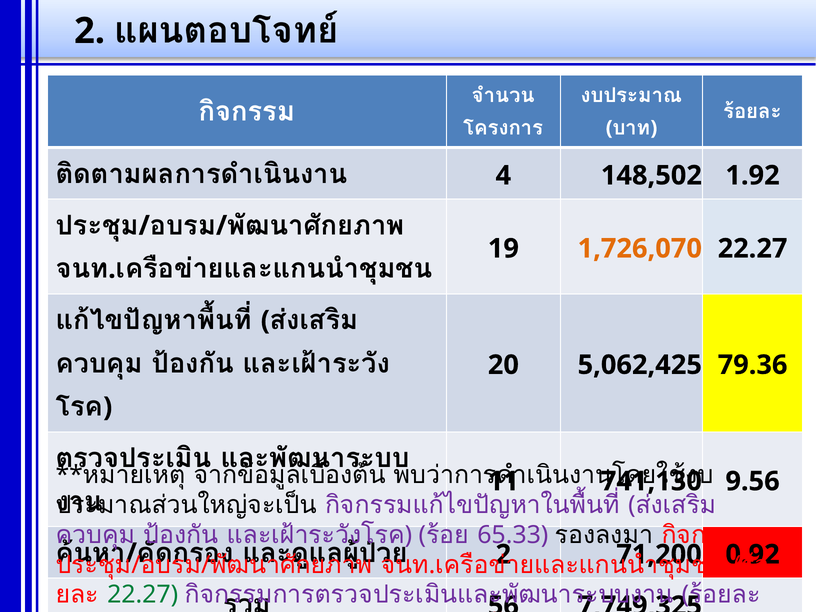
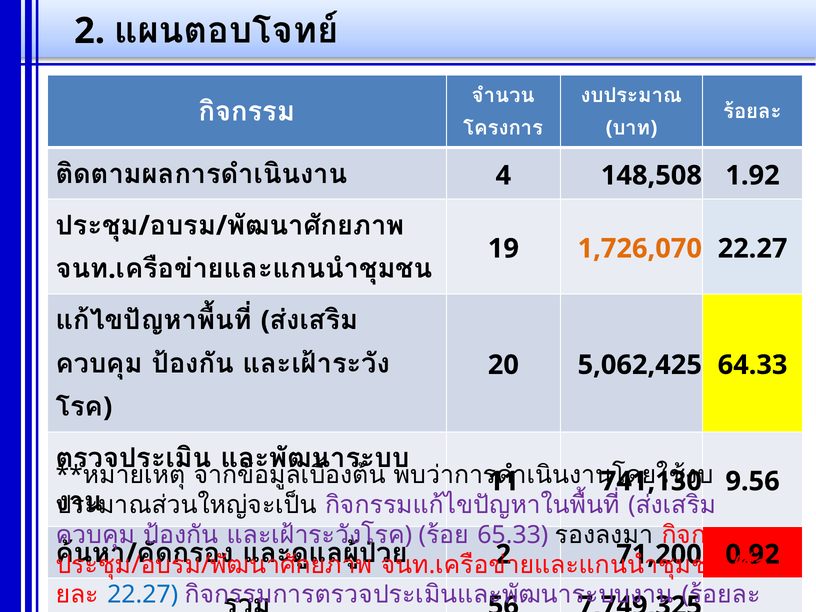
148,502: 148,502 -> 148,508 (651, 175)
79.36: 79.36 -> 64.33 (753, 365)
22.27 colour: green -> blue (143, 595)
